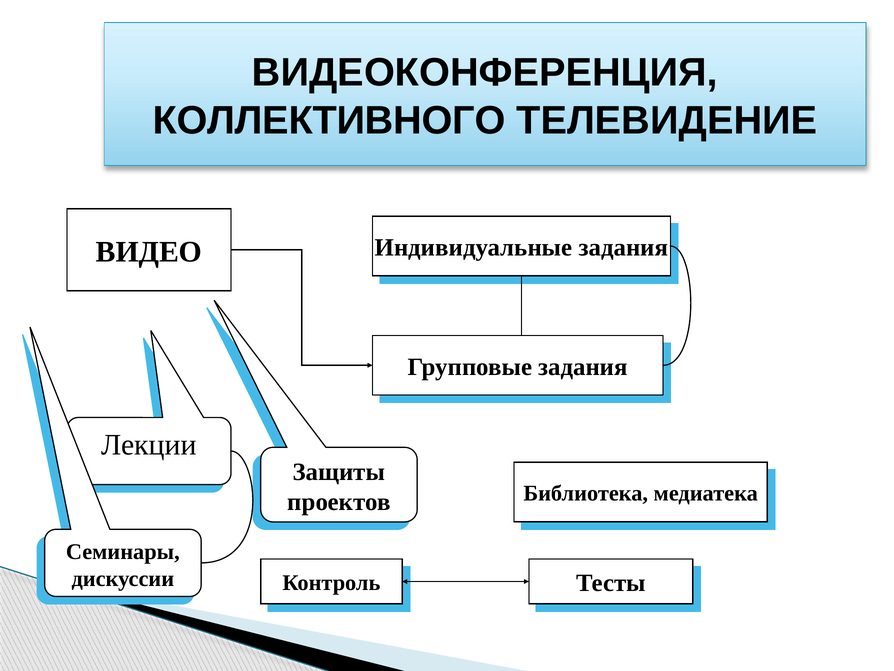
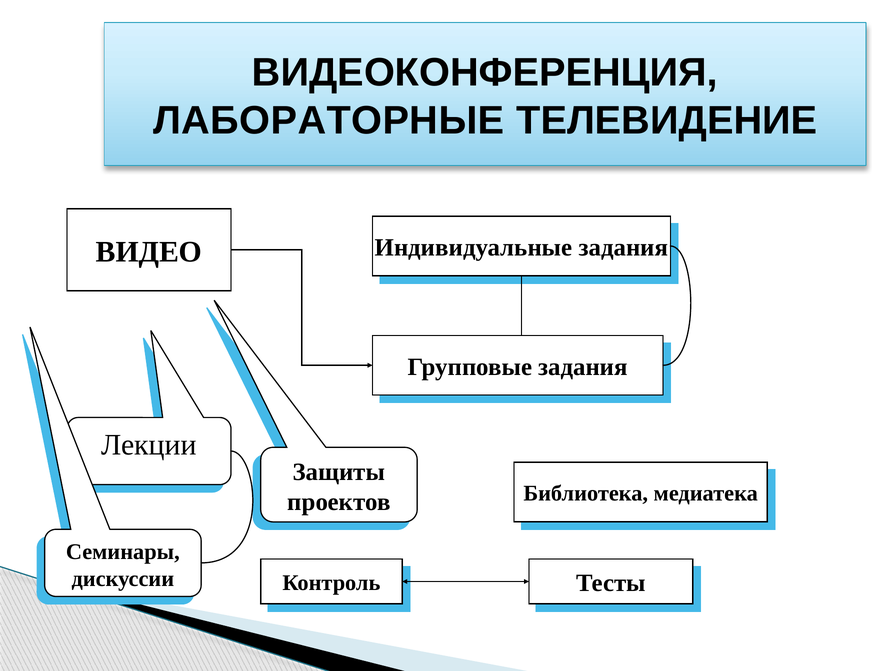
КОЛЛЕКТИВНОГО: КОЛЛЕКТИВНОГО -> ЛАБОРАТОРНЫЕ (329, 120)
